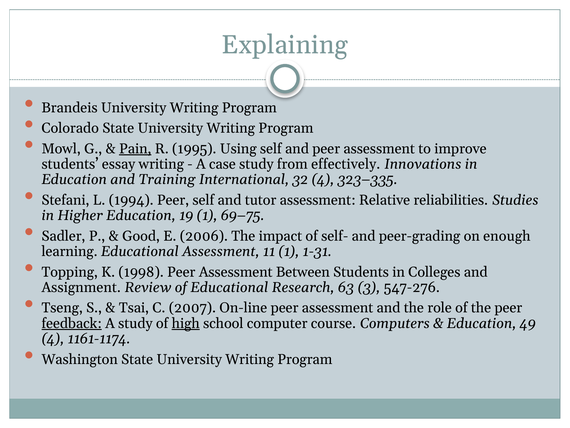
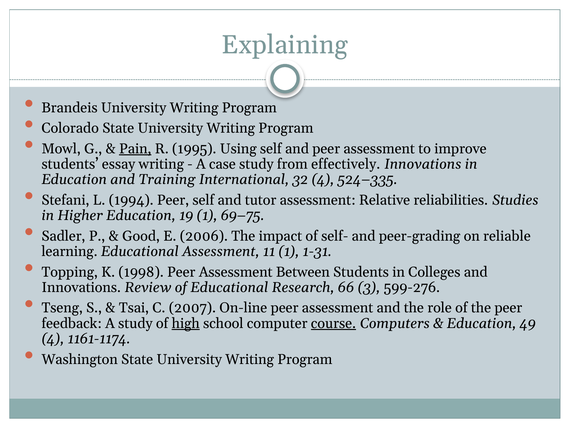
323–335: 323–335 -> 524–335 (368, 179)
enough: enough -> reliable (507, 236)
Assignment: Assignment -> Innovations (81, 287)
63: 63 -> 66 (346, 287)
547-276: 547-276 -> 599-276 (412, 287)
feedback underline: present -> none (72, 323)
course underline: none -> present (333, 323)
